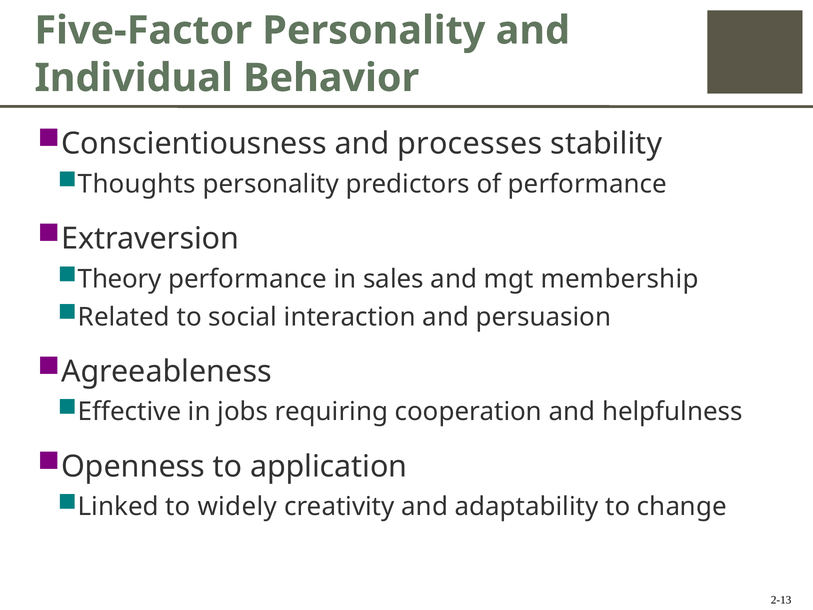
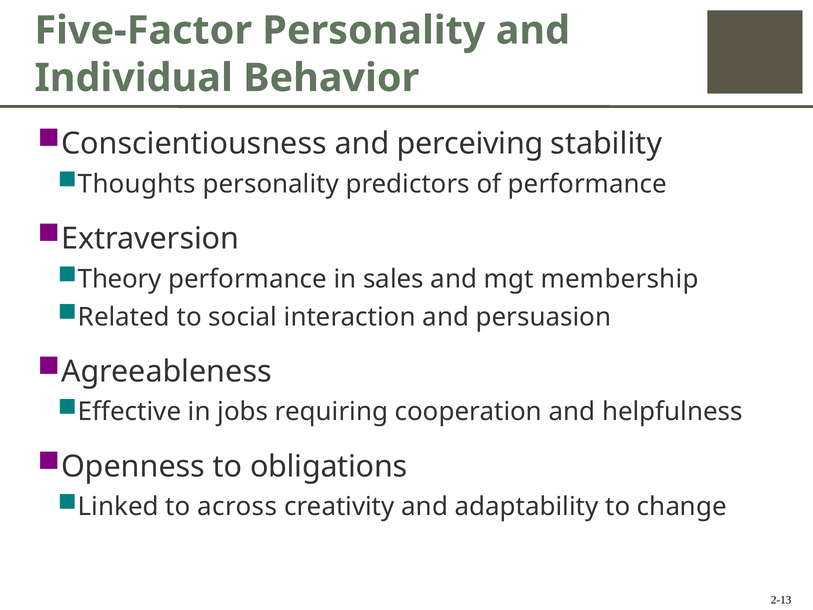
processes: processes -> perceiving (470, 144)
application: application -> obligations (329, 466)
widely: widely -> across (237, 507)
